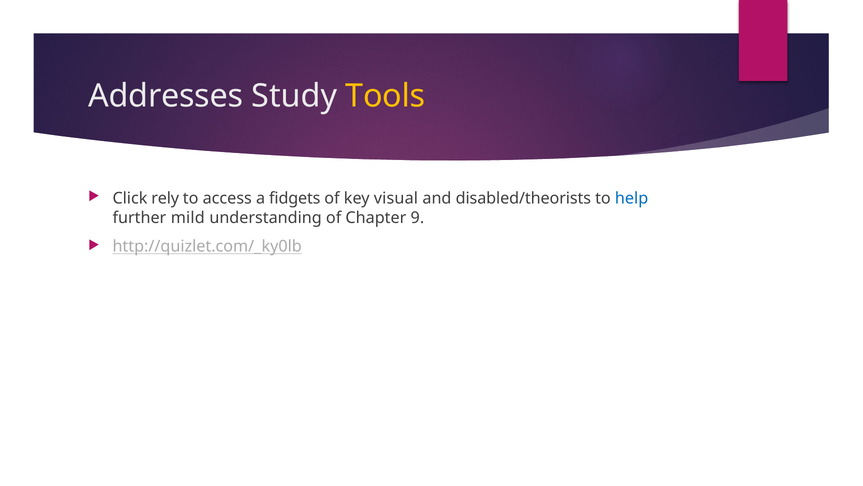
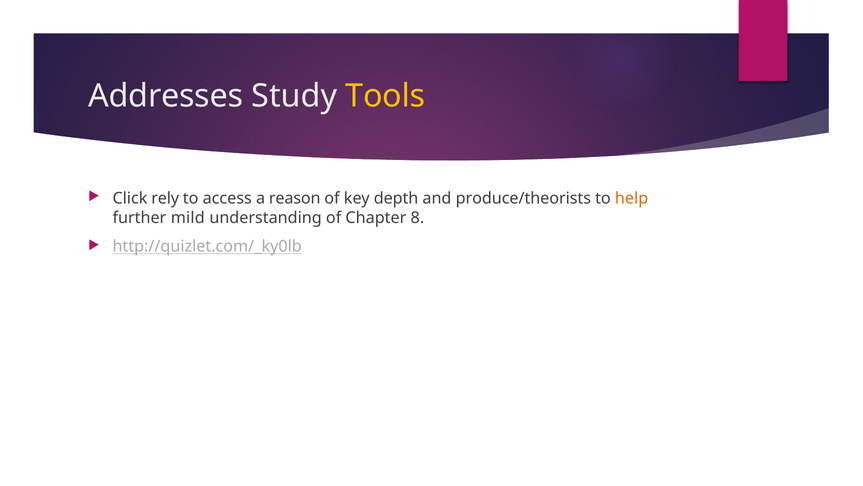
fidgets: fidgets -> reason (295, 198)
visual: visual -> depth (396, 198)
disabled/theorists: disabled/theorists -> produce/theorists (523, 198)
help colour: blue -> orange (632, 198)
9: 9 -> 8 (417, 218)
